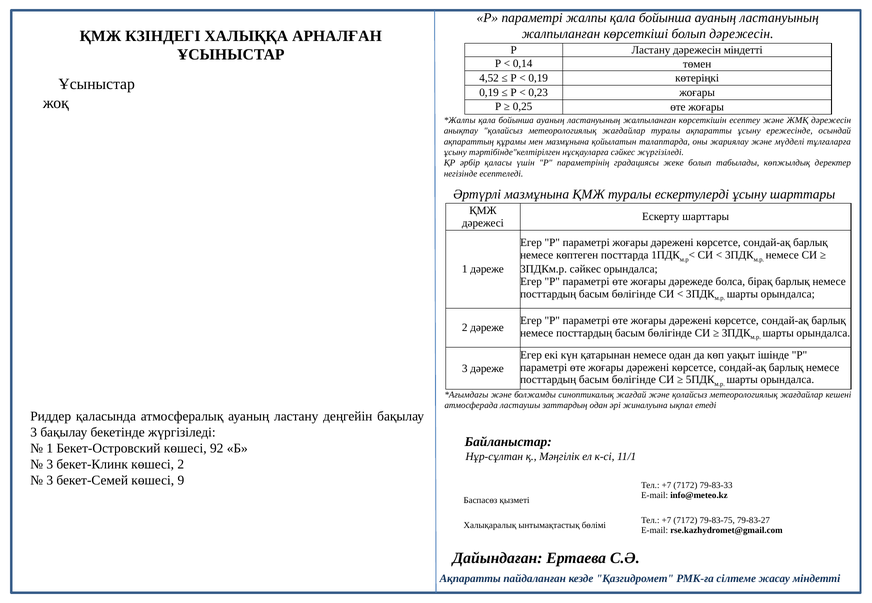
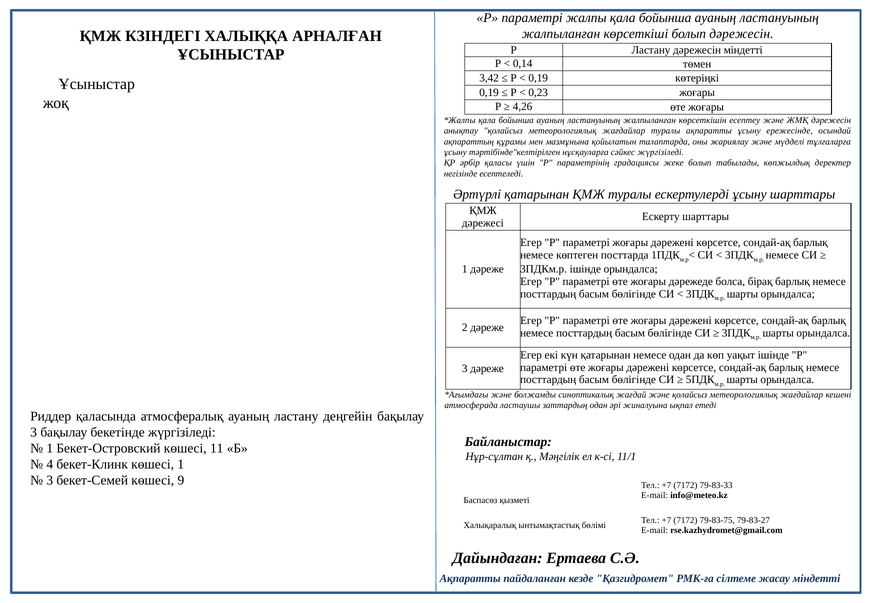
4,52: 4,52 -> 3,42 (489, 78)
0,25: 0,25 -> 4,26 (523, 107)
Әртүрлі мазмұнына: мазмұнына -> қатарынан (537, 194)
3ПДКм.р сәйкес: сәйкес -> ішінде (585, 270)
92: 92 -> 11 (217, 449)
3: 3 -> 4 (50, 465)
көшесі 2: 2 -> 1 (181, 465)
